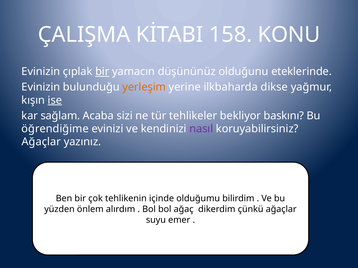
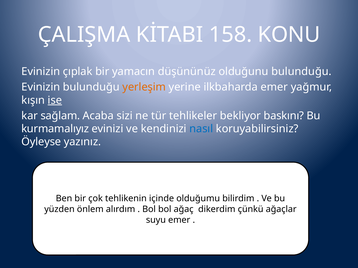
bir underline: present -> none (102, 72)
olduğunu eteklerinde: eteklerinde -> bulunduğu (301, 72)
ilkbaharda dikse: dikse -> emer (274, 87)
öğrendiğime: öğrendiğime -> kurmamalıyız (55, 129)
nasıl colour: purple -> blue (201, 129)
Ağaçlar: Ağaçlar -> Öyleyse (41, 142)
